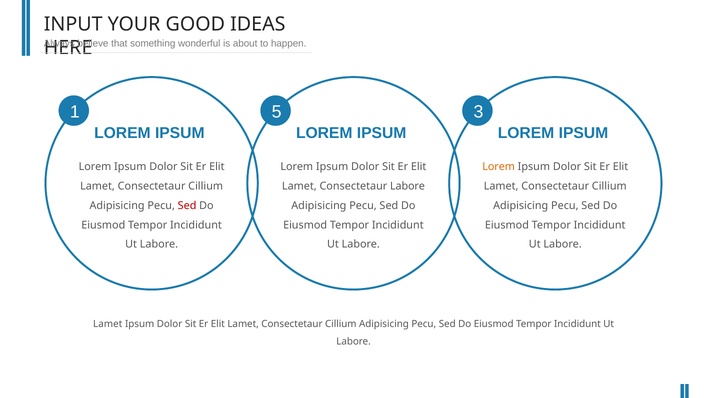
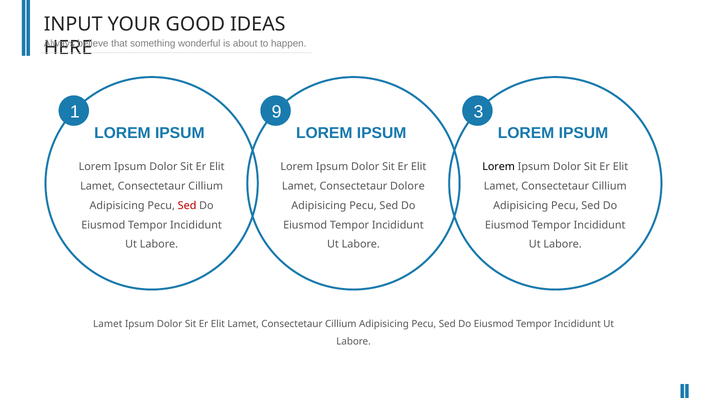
5: 5 -> 9 (277, 112)
Lorem colour: orange -> black (499, 166)
Consectetaur Labore: Labore -> Dolore (407, 186)
